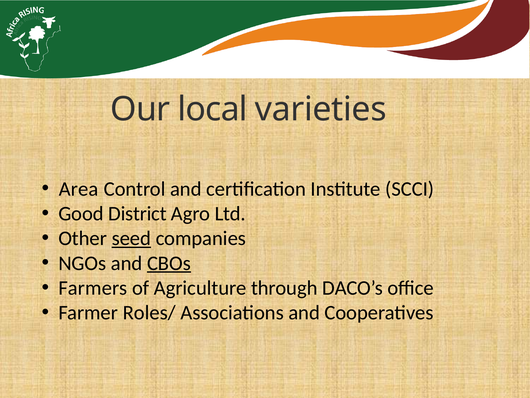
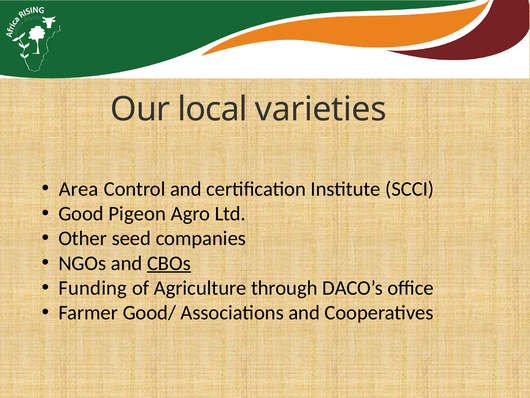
District: District -> Pigeon (137, 213)
seed underline: present -> none (131, 238)
Farmers: Farmers -> Funding (93, 288)
Roles/: Roles/ -> Good/ (149, 312)
